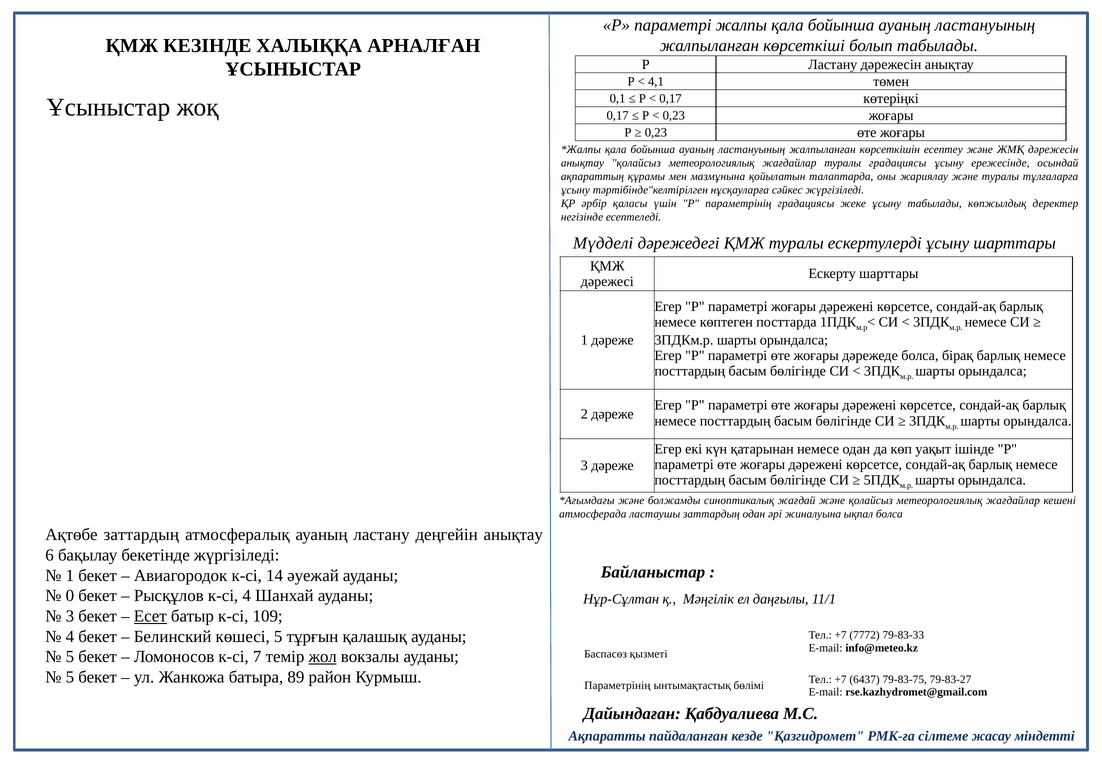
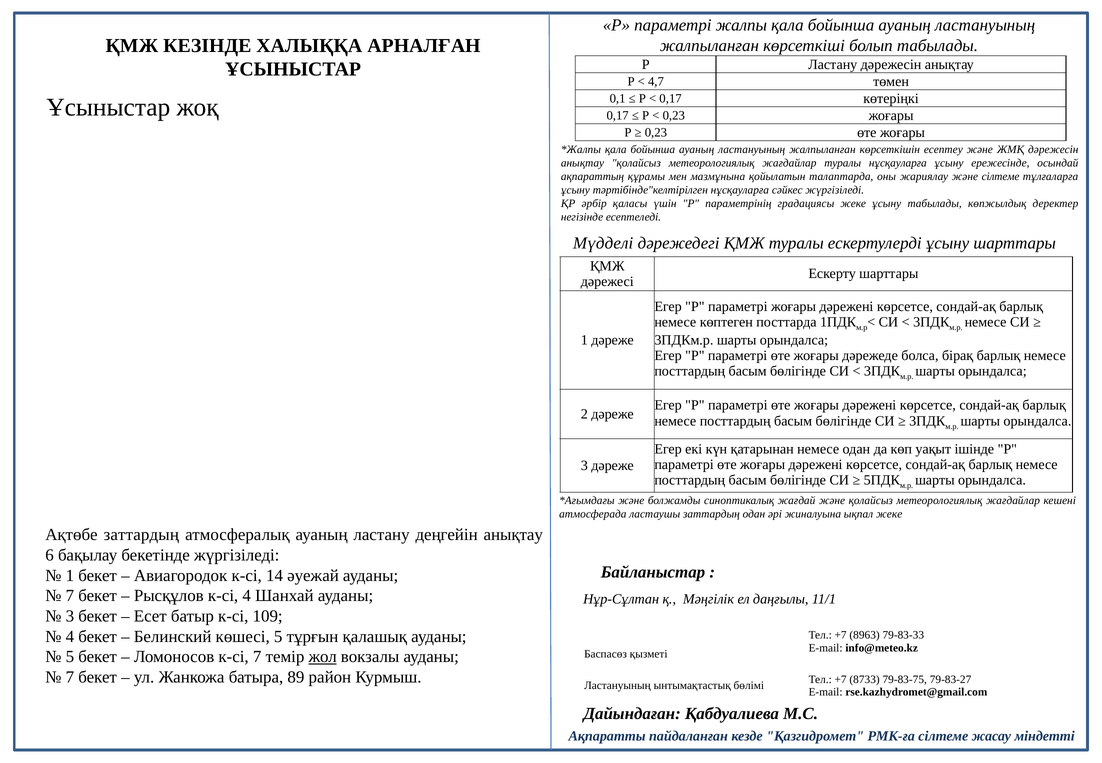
4,1: 4,1 -> 4,7 (656, 81)
туралы градациясы: градациясы -> нұсқауларға (898, 163)
және туралы: туралы -> сілтеме (1001, 177)
ықпал болса: болса -> жеке (889, 514)
0: 0 -> 7 (70, 596)
Есет underline: present -> none (150, 616)
7772: 7772 -> 8963 (865, 635)
5: 5 -> 7 (70, 677)
6437: 6437 -> 8733 (865, 679)
Параметрінің: Параметрінің -> Ластануының (617, 686)
